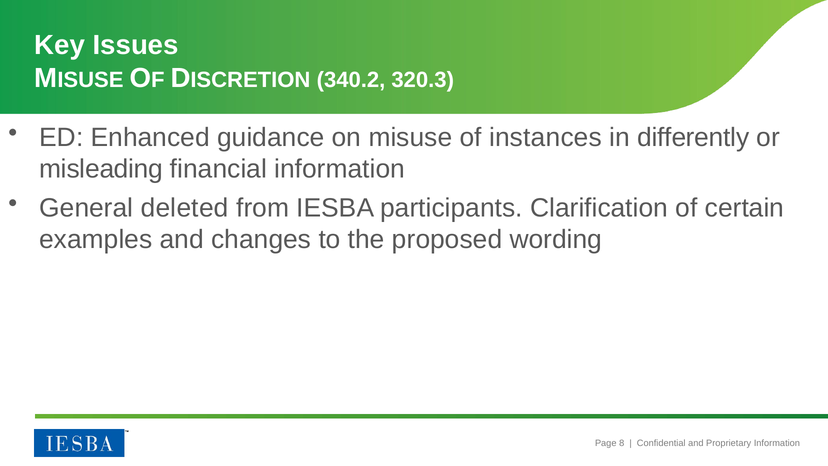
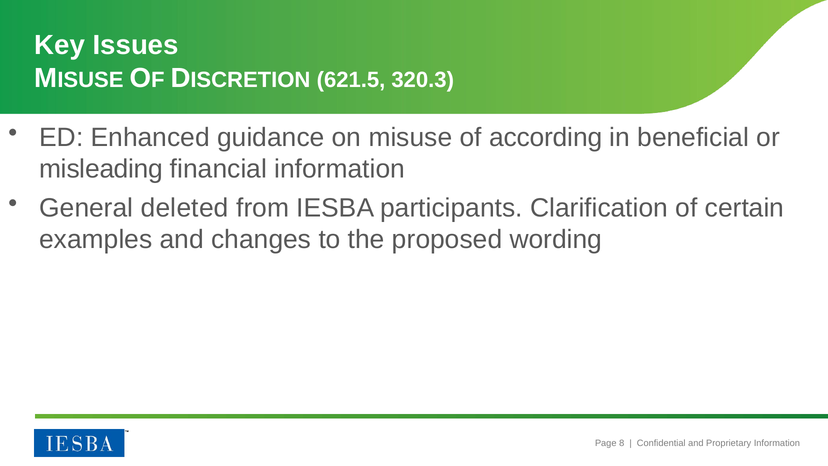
340.2: 340.2 -> 621.5 (351, 80)
instances: instances -> according (546, 137)
differently: differently -> beneficial (693, 137)
